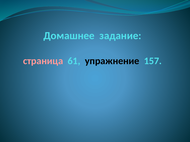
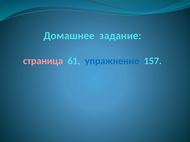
упражнение colour: black -> blue (112, 61)
